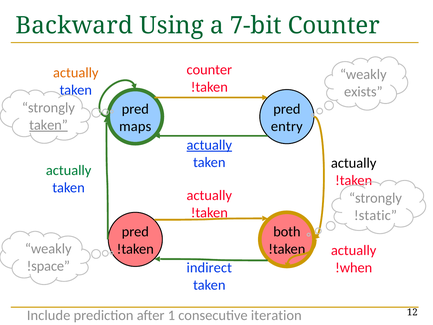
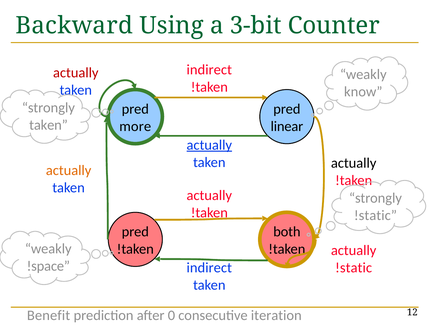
7-bit: 7-bit -> 3-bit (256, 25)
counter: counter -> indirect (209, 70)
actually colour: orange -> red (76, 73)
exists: exists -> know (363, 92)
taken underline: present -> none (48, 125)
maps: maps -> more (135, 126)
entry: entry -> linear (287, 126)
actually colour: green -> orange (69, 170)
!when: !when -> !static (354, 268)
Include: Include -> Benefit (49, 315)
1: 1 -> 0 (171, 315)
